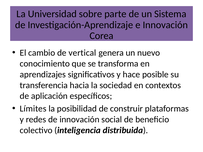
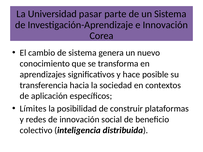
sobre: sobre -> pasar (90, 14)
de vertical: vertical -> sistema (82, 53)
